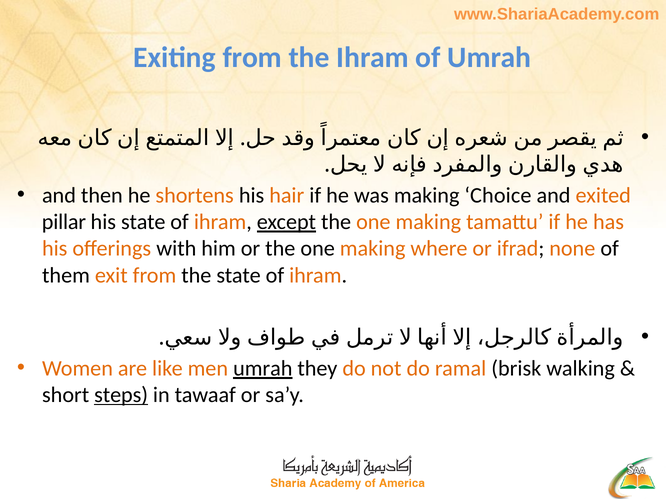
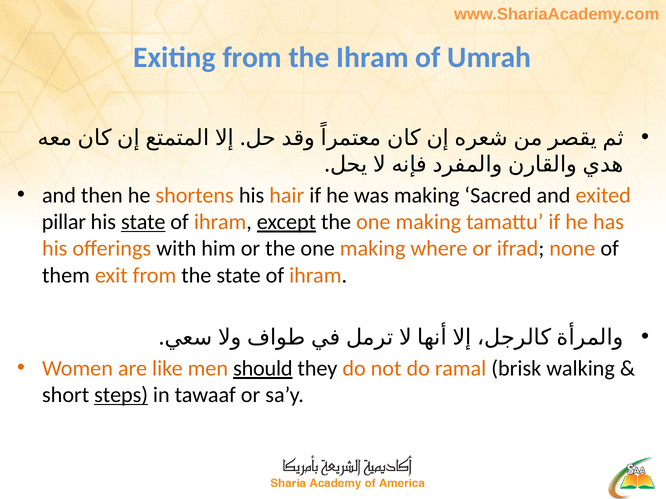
Choice: Choice -> Sacred (498, 196)
state underline: none -> present (143, 222)
men umrah: umrah -> should (263, 369)
